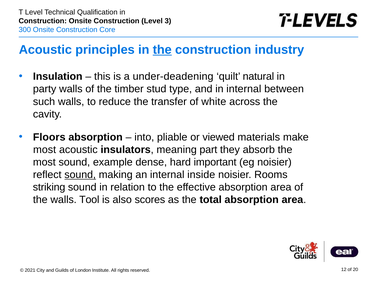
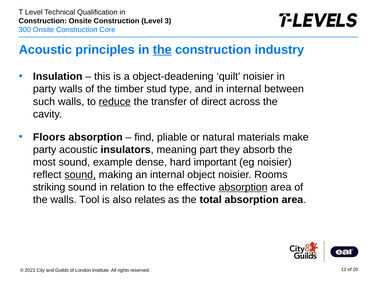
under-deadening: under-deadening -> object-deadening (173, 77)
quilt natural: natural -> noisier (258, 77)
reduce underline: none -> present (115, 102)
white: white -> direct (214, 102)
into: into -> find (144, 137)
viewed: viewed -> natural (219, 137)
most: most -> party (45, 150)
inside: inside -> object (201, 175)
absorption underline: none -> present (243, 188)
scores: scores -> relates (150, 200)
